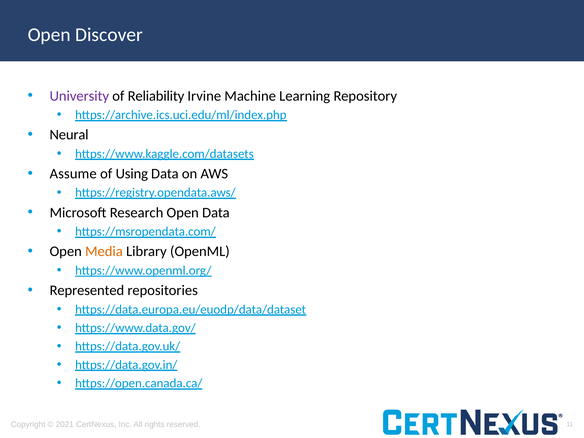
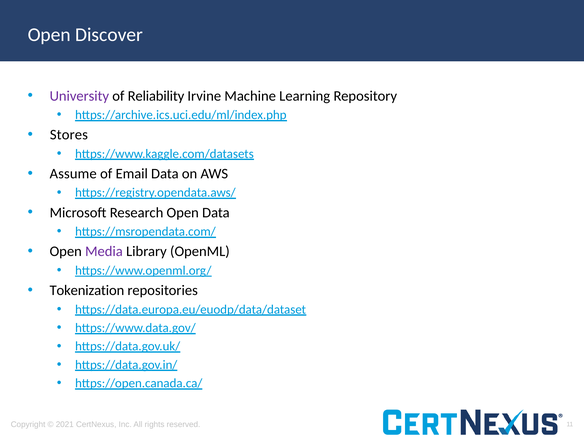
Neural: Neural -> Stores (69, 135)
Using: Using -> Email (132, 174)
Media colour: orange -> purple (104, 251)
Represented: Represented -> Tokenization (87, 290)
